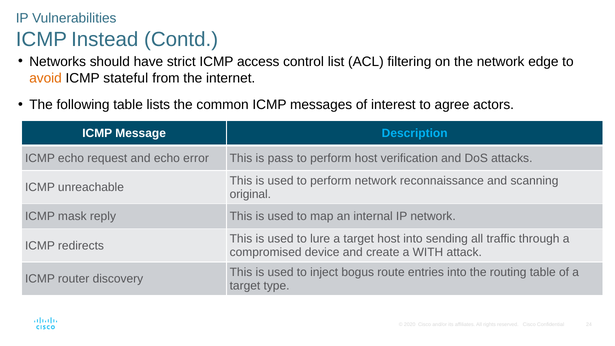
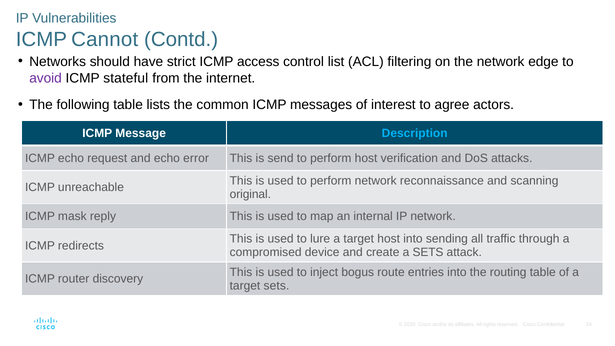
Instead: Instead -> Cannot (105, 39)
avoid colour: orange -> purple (46, 78)
pass: pass -> send (281, 158)
a WITH: WITH -> SETS (428, 252)
target type: type -> sets (276, 286)
